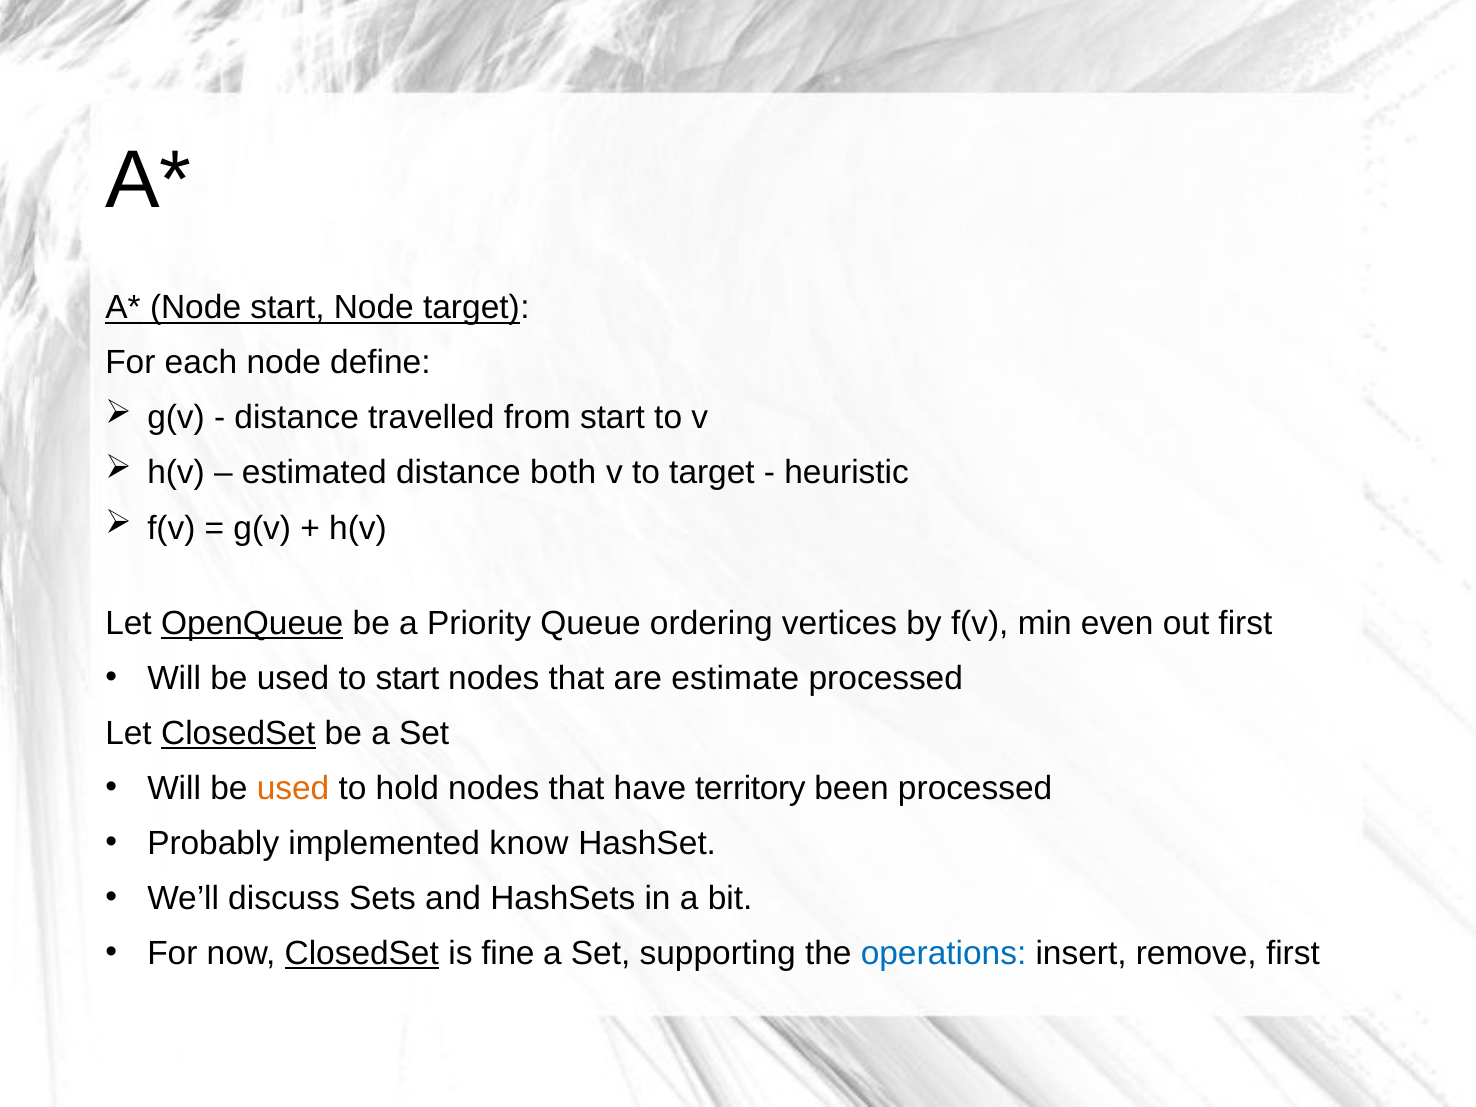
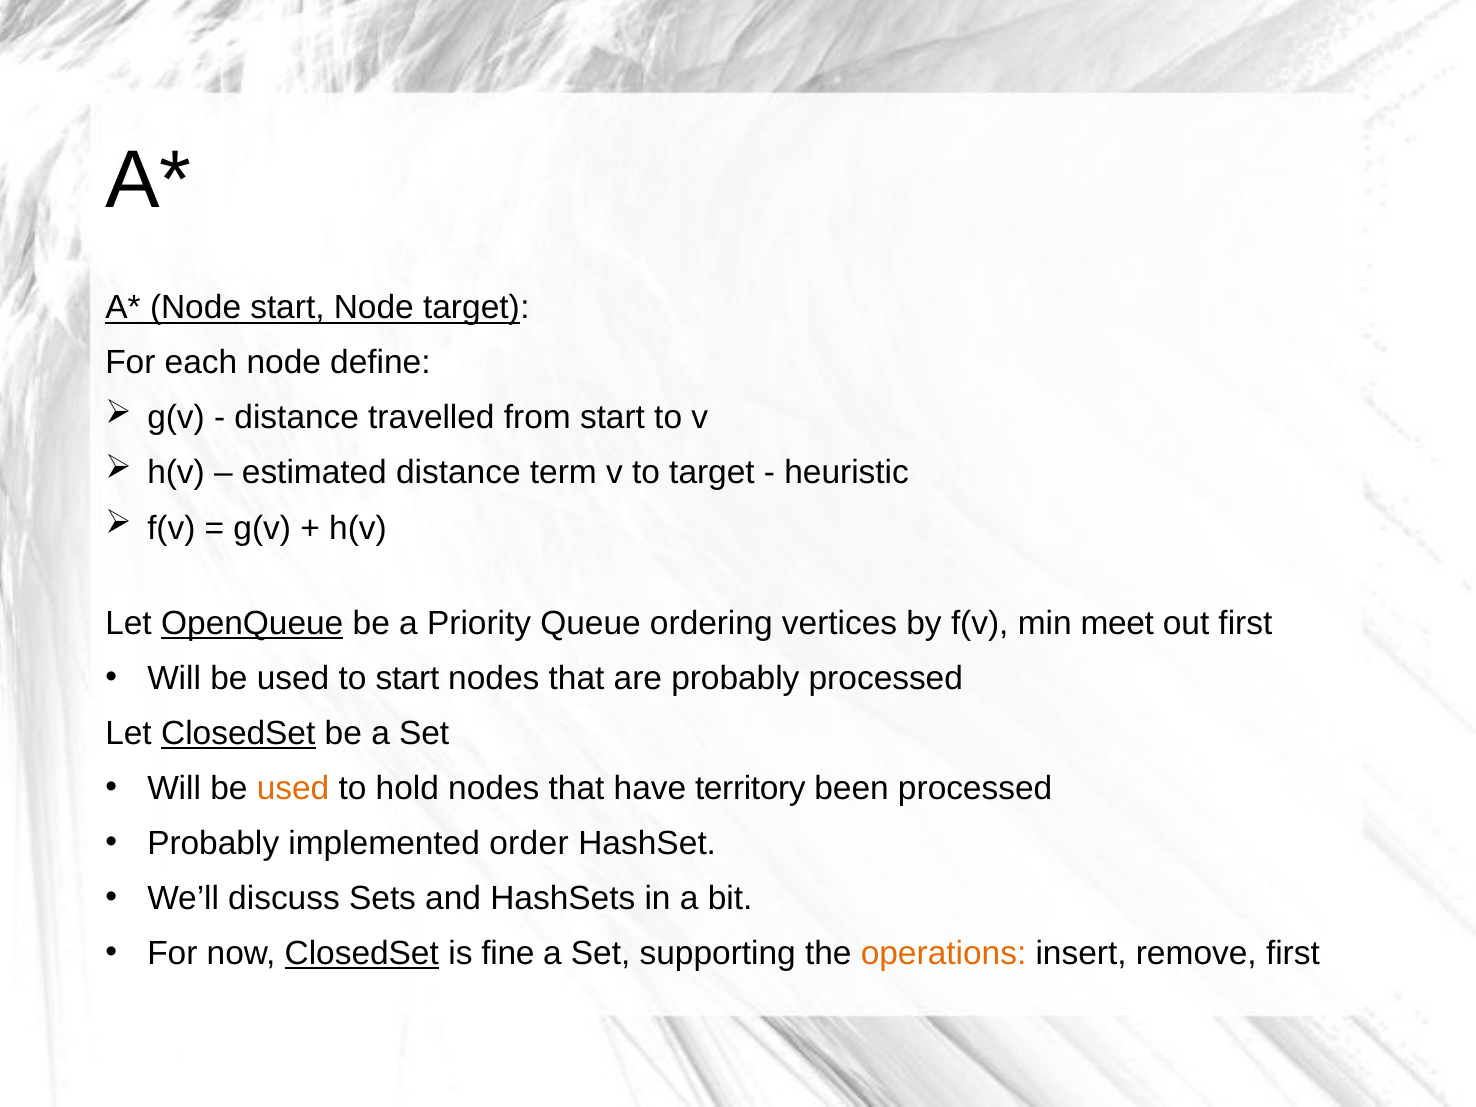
both: both -> term (563, 473)
even: even -> meet (1117, 623)
are estimate: estimate -> probably (735, 678)
know: know -> order (529, 843)
operations colour: blue -> orange (944, 953)
